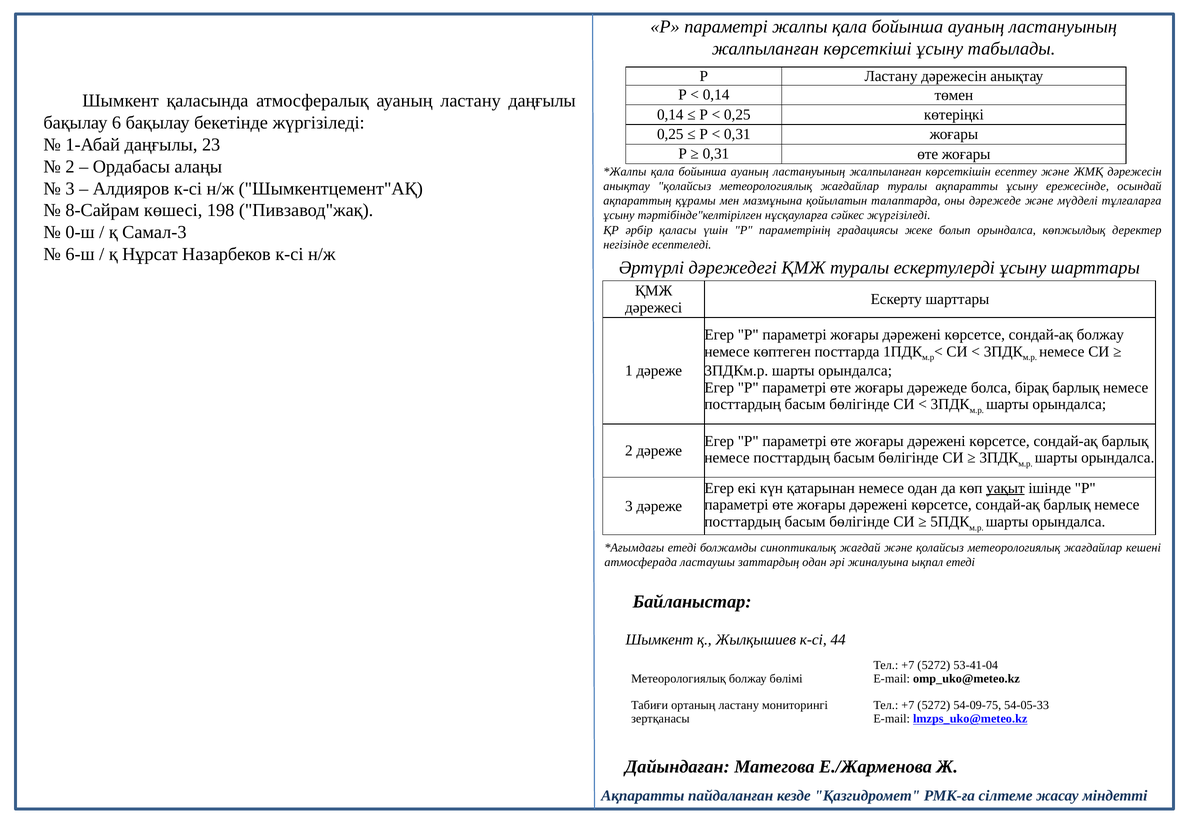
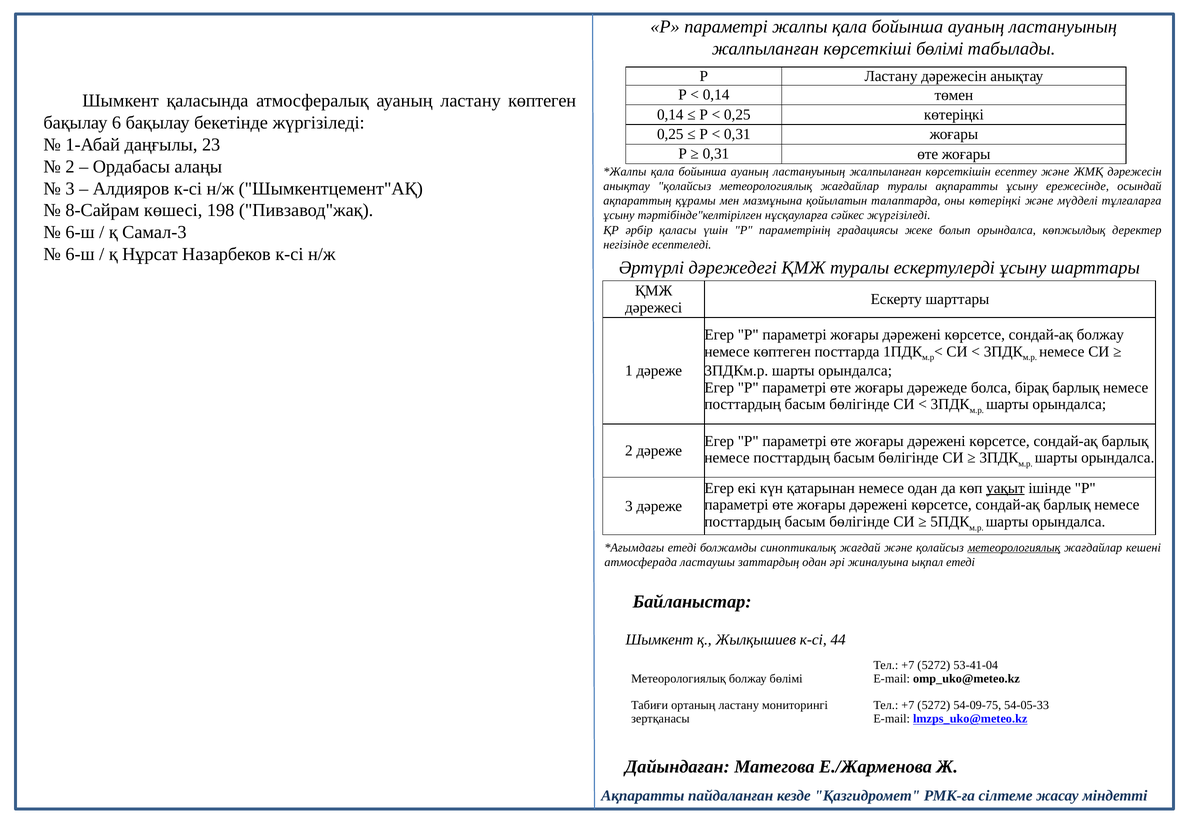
көрсеткіші ұсыну: ұсыну -> бөлімі (940, 49)
ластану даңғылы: даңғылы -> көптеген (542, 101)
оны дәрежеде: дәрежеде -> көтеріңкі (995, 201)
0-ш: 0-ш -> 6-ш (80, 232)
метеорологиялық underline: none -> present (1014, 548)
